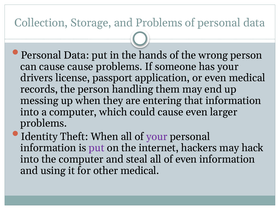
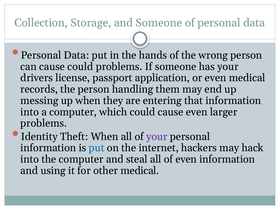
and Problems: Problems -> Someone (159, 23)
cause cause: cause -> could (80, 67)
put colour: purple -> blue (97, 148)
